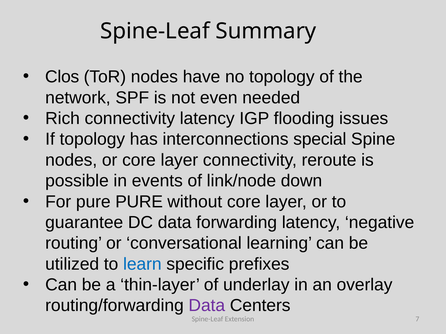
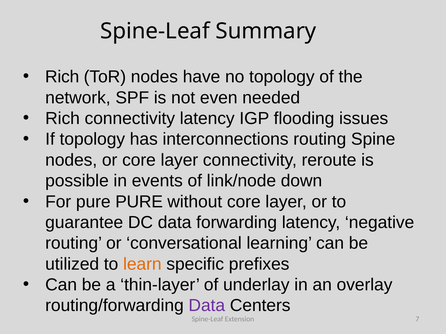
Clos: Clos -> Rich (62, 77)
interconnections special: special -> routing (320, 139)
learn colour: blue -> orange (142, 264)
